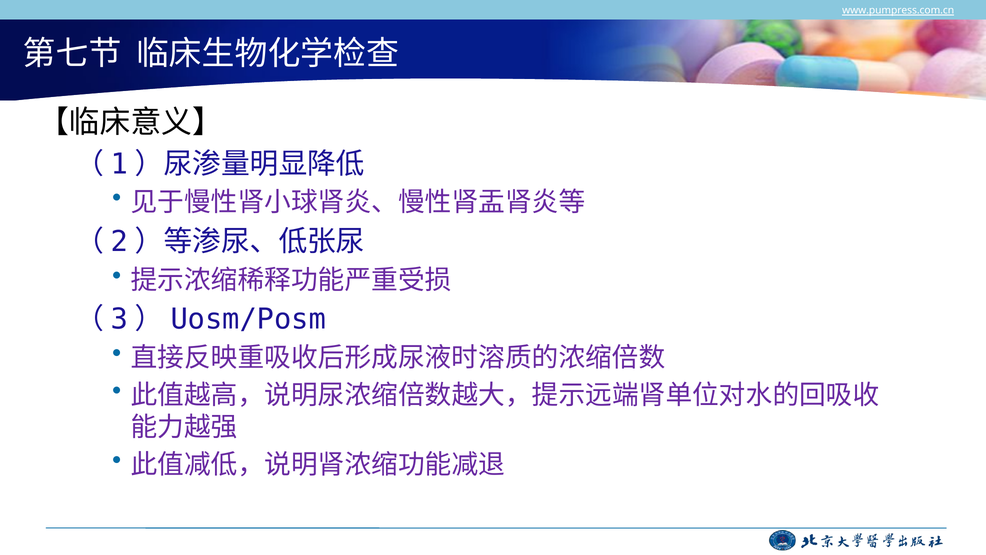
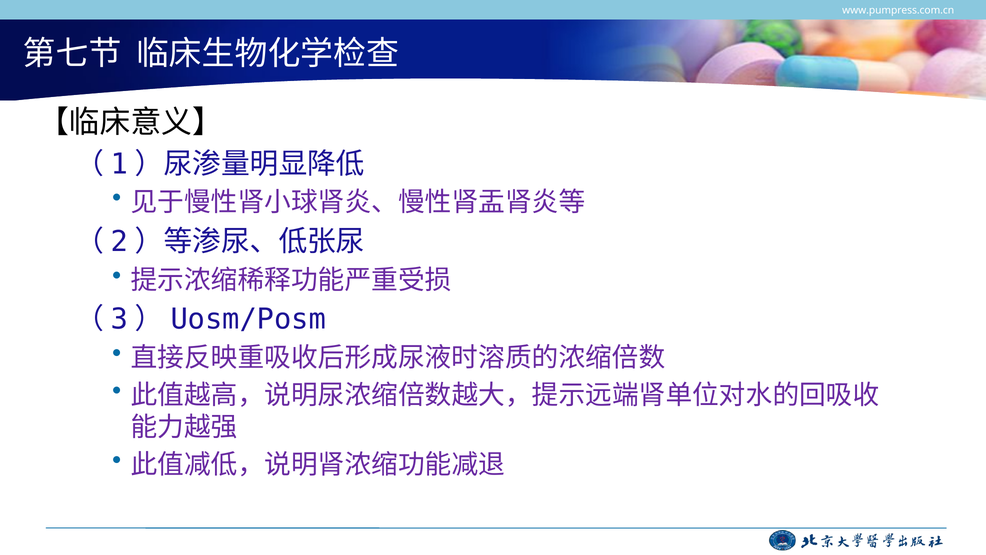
www.pumpress.com.cn underline: present -> none (898, 11)
